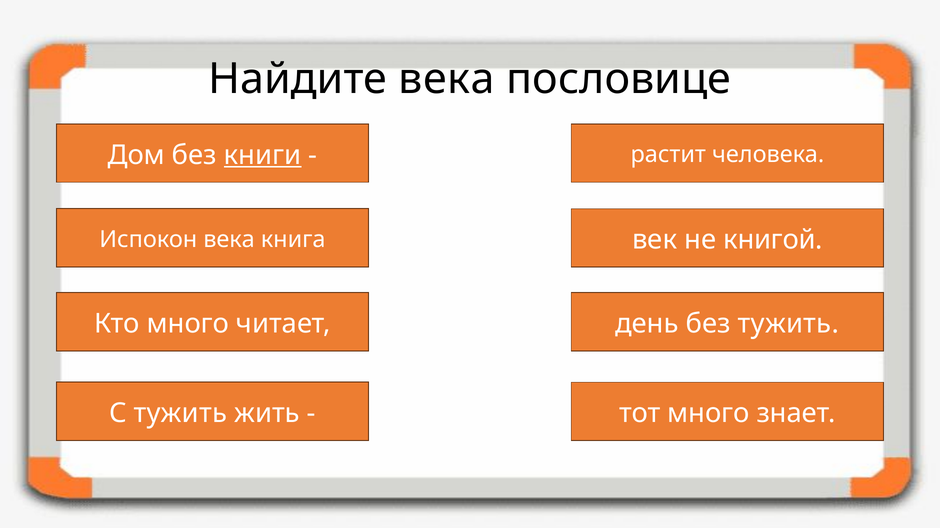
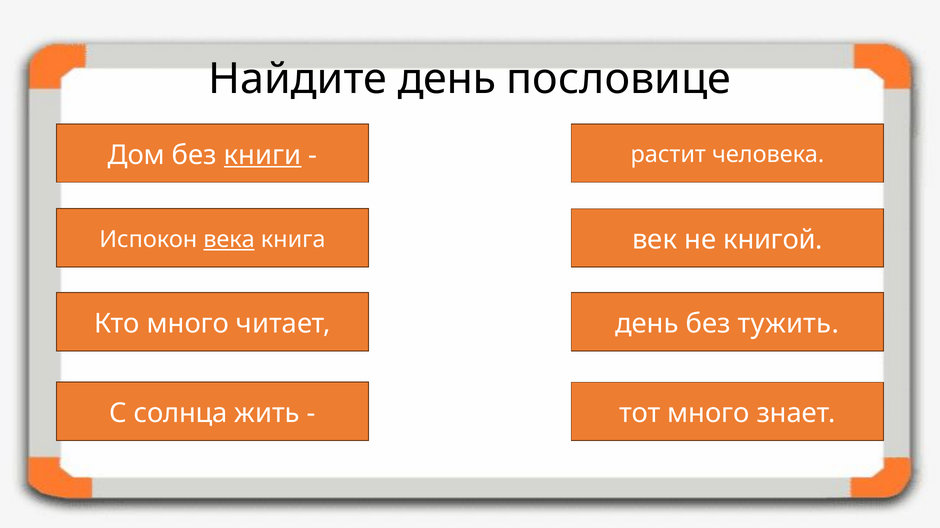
Найдите века: века -> день (447, 79)
века underline: none -> present (229, 240)
С тужить: тужить -> солнца (181, 414)
